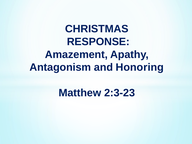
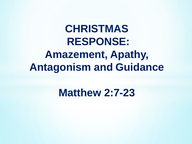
Honoring: Honoring -> Guidance (140, 67)
2:3-23: 2:3-23 -> 2:7-23 (120, 93)
